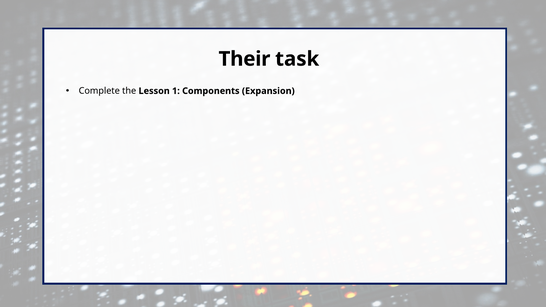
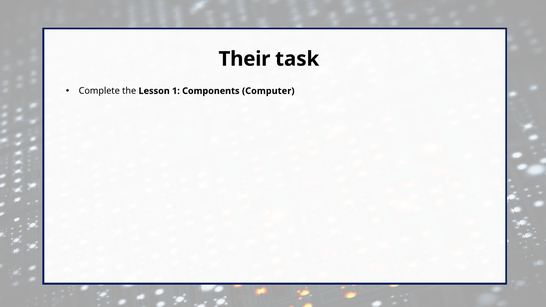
Expansion: Expansion -> Computer (268, 91)
